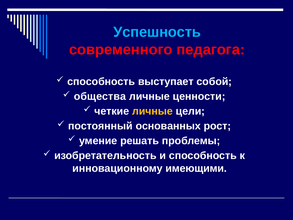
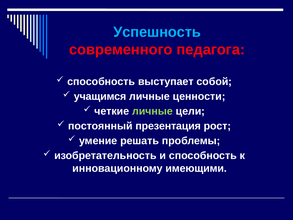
общества: общества -> учащимся (100, 96)
личные colour: yellow -> light green (152, 111)
основанных: основанных -> презентация (168, 126)
